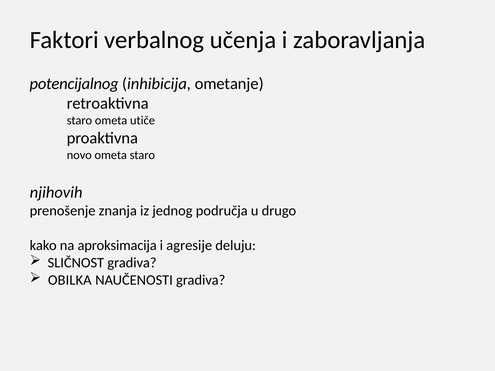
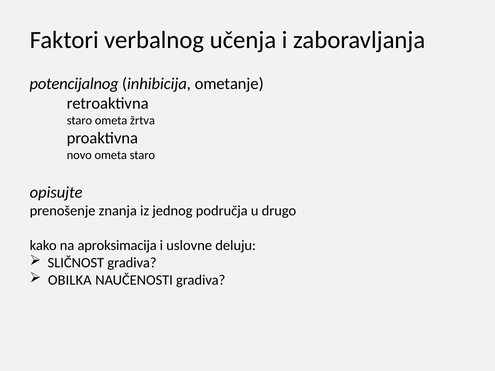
utiče: utiče -> žrtva (142, 120)
njihovih: njihovih -> opisujte (56, 193)
agresije: agresije -> uslovne (189, 246)
